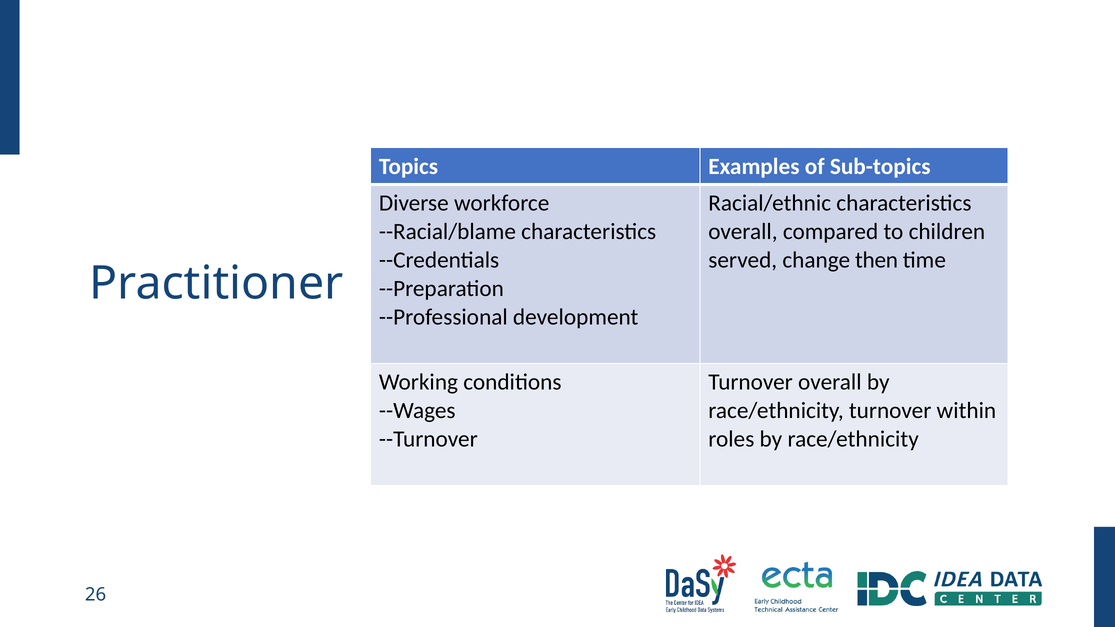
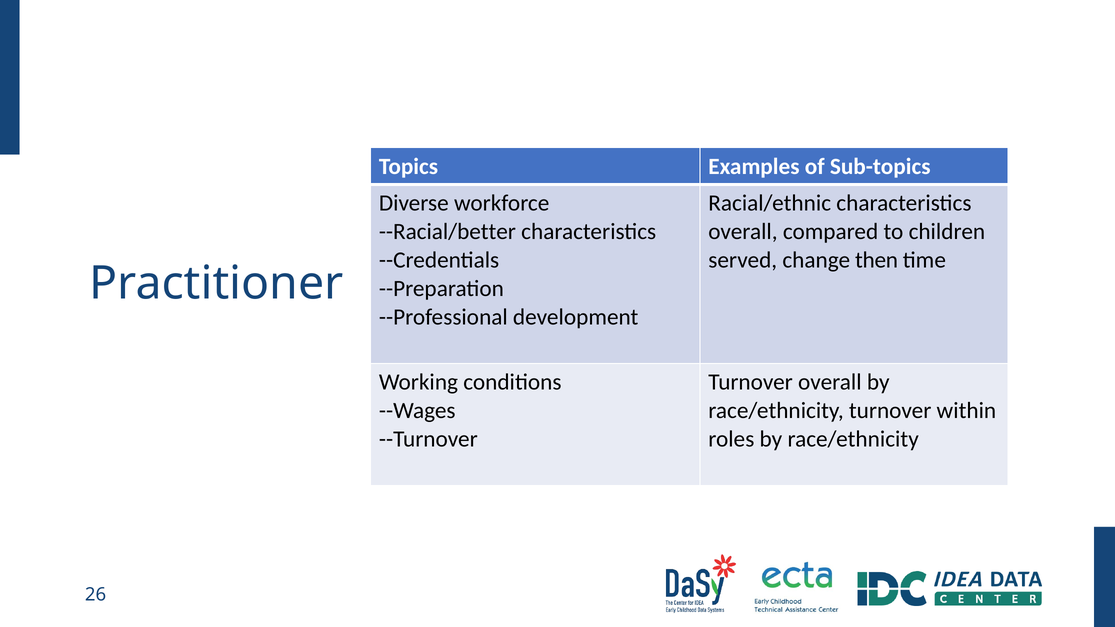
--Racial/blame: --Racial/blame -> --Racial/better (447, 232)
